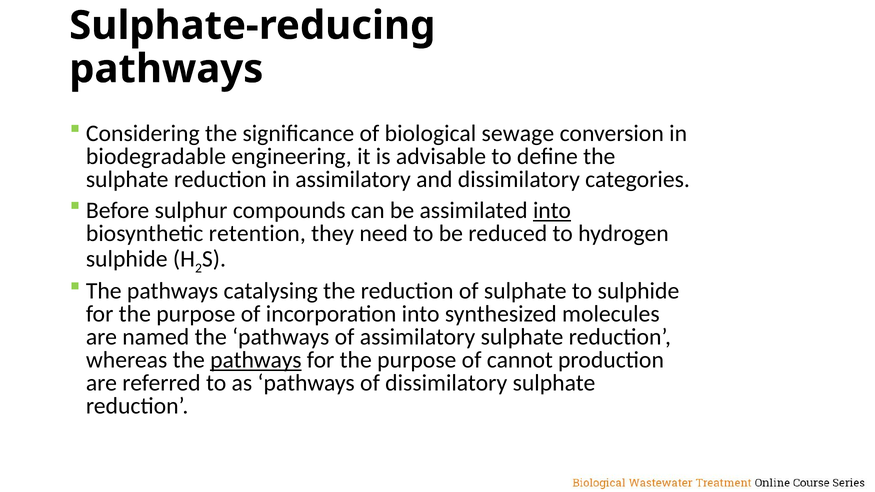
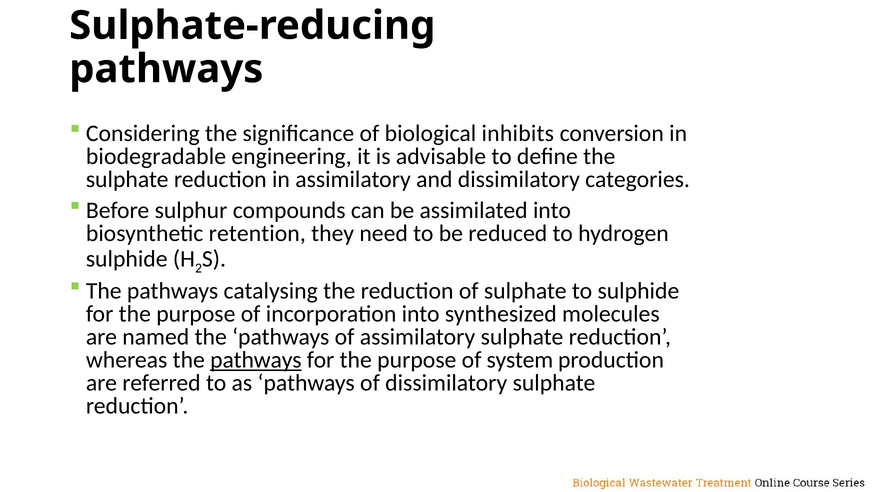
sewage: sewage -> inhibits (518, 133)
into underline: present -> none (552, 211)
cannot: cannot -> system (520, 360)
